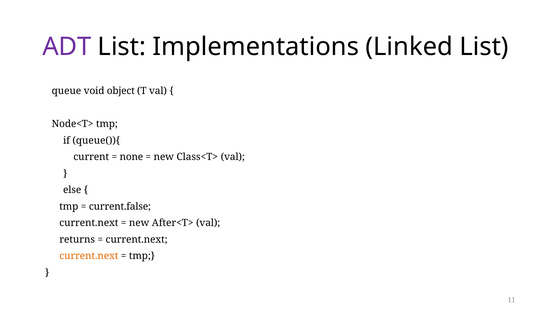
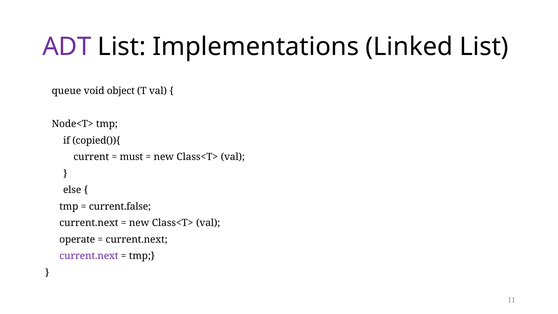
queue()){: queue()){ -> copied()){ (96, 140)
none: none -> must (131, 157)
After<T>: After<T> -> Class<T> (173, 223)
returns: returns -> operate (77, 239)
current.next colour: orange -> purple (89, 256)
